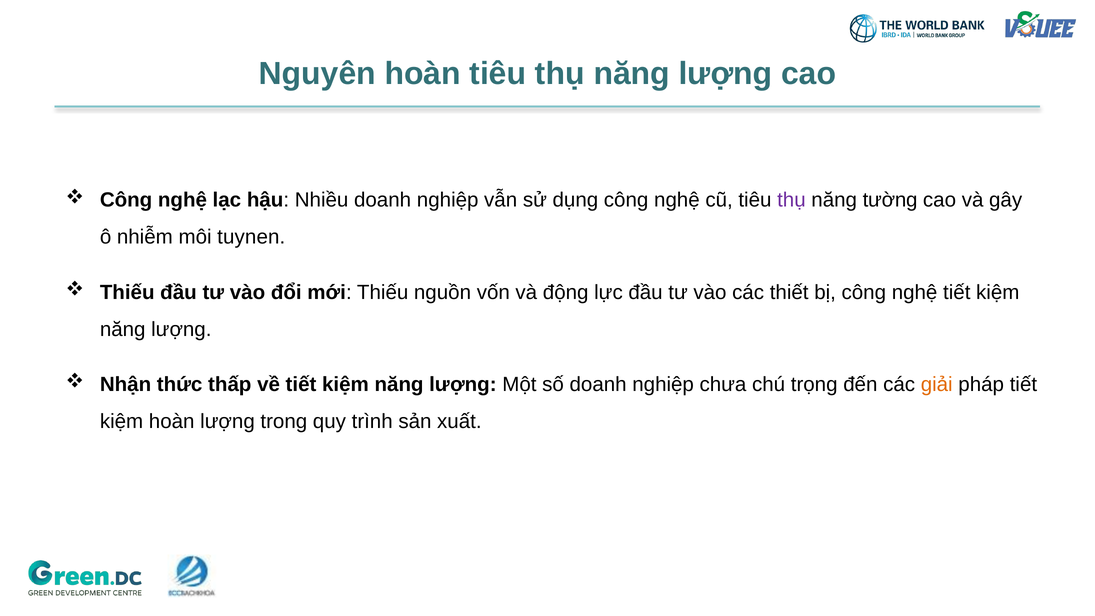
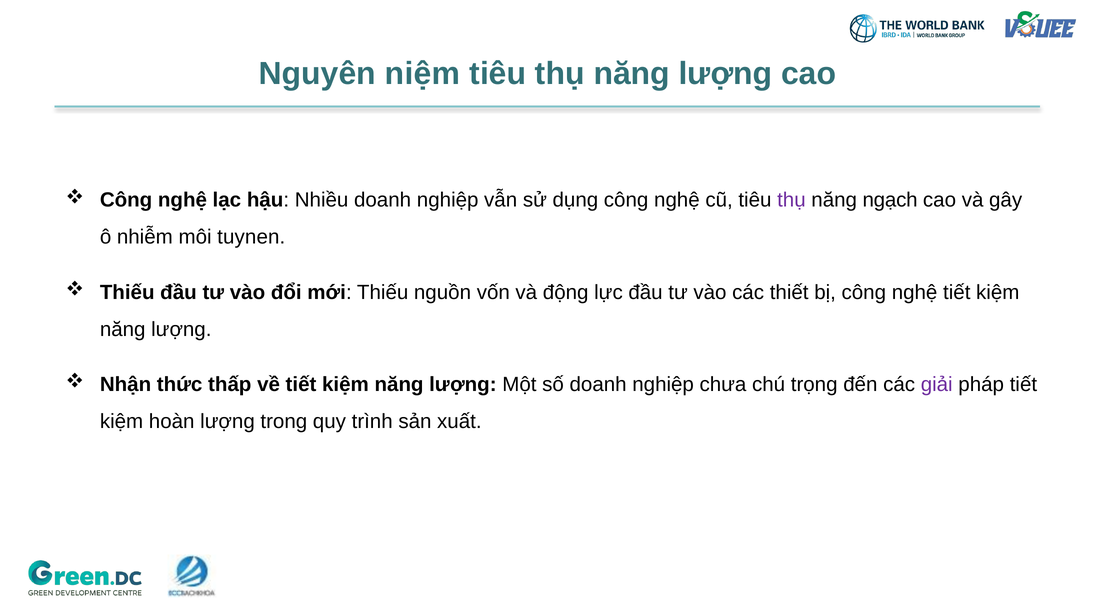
Nguyên hoàn: hoàn -> niệm (422, 74)
tường: tường -> ngạch (890, 200)
giải colour: orange -> purple (937, 384)
